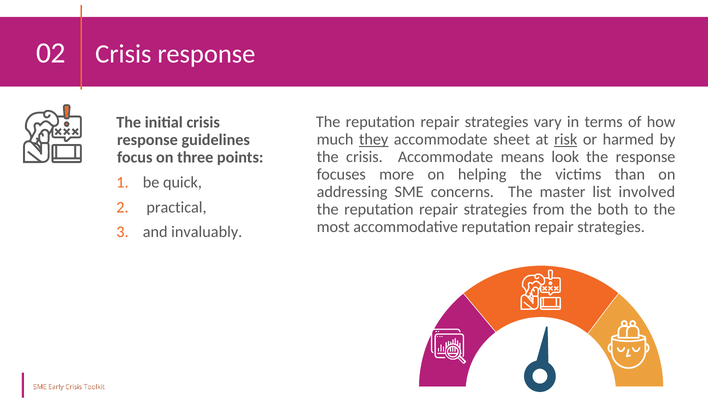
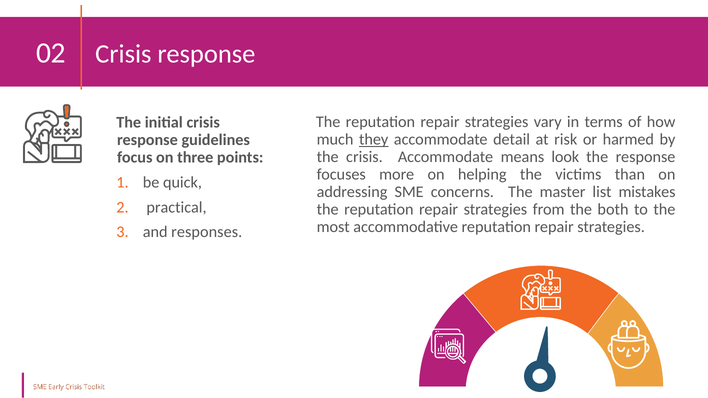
sheet: sheet -> detail (512, 140)
risk underline: present -> none (566, 140)
involved: involved -> mistakes (647, 192)
invaluably: invaluably -> responses (207, 232)
